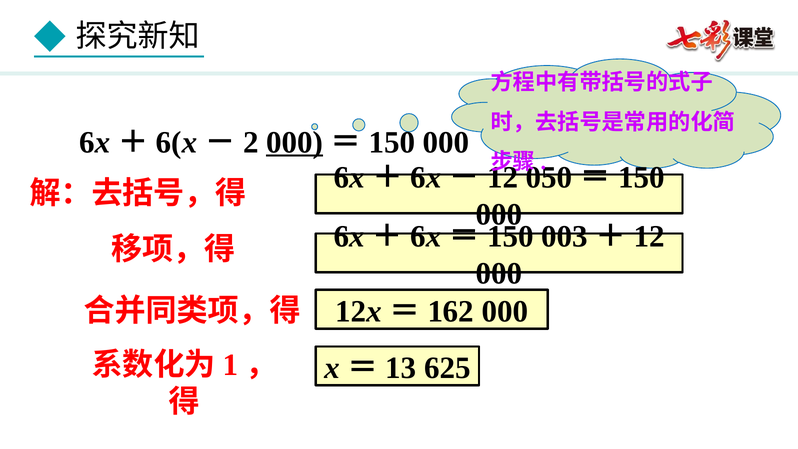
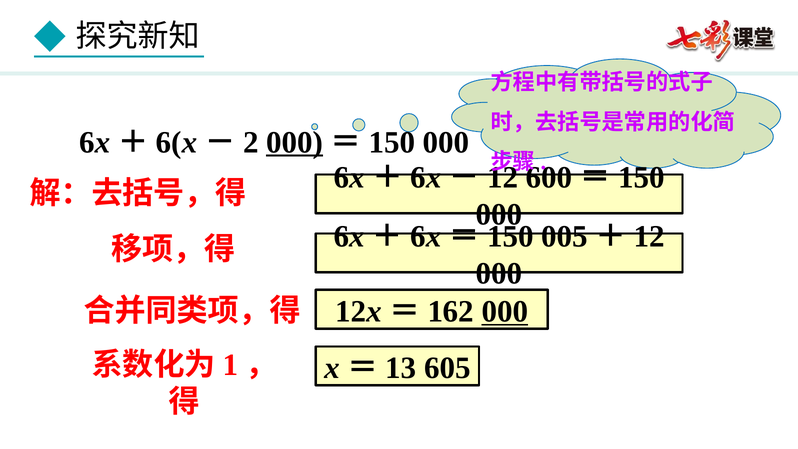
050: 050 -> 600 (549, 177)
003: 003 -> 005 (564, 236)
000 underline: none -> present (505, 311)
625: 625 -> 605 (447, 368)
